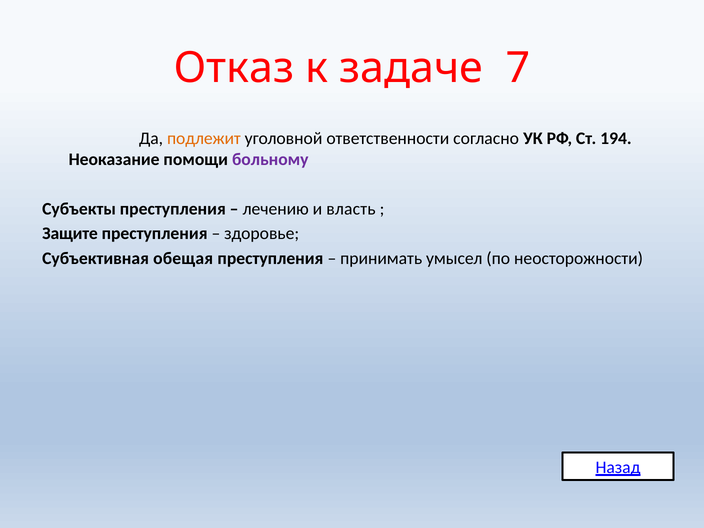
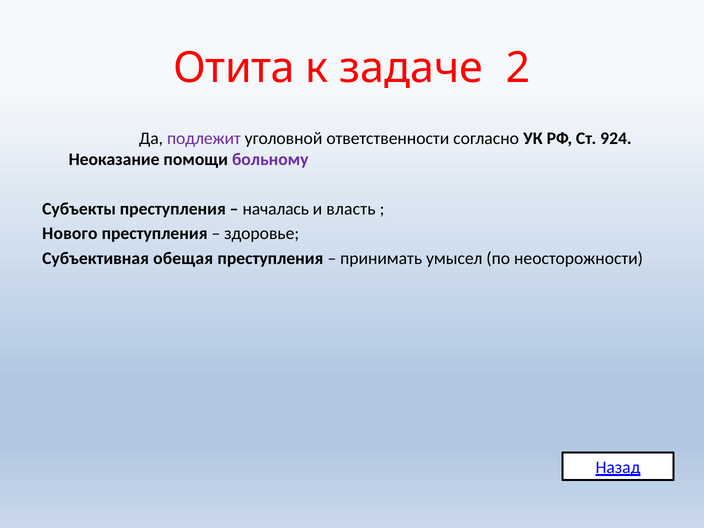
Отказ: Отказ -> Отита (234, 68)
7: 7 -> 2 (518, 68)
подлежит colour: orange -> purple (204, 139)
194: 194 -> 924 (616, 139)
лечению: лечению -> началась (276, 209)
Защите: Защите -> Нового (70, 234)
